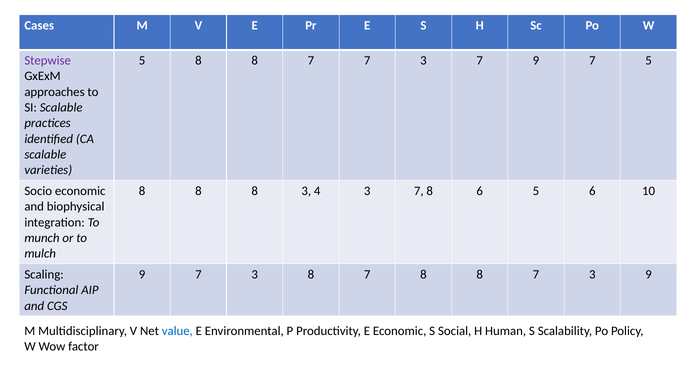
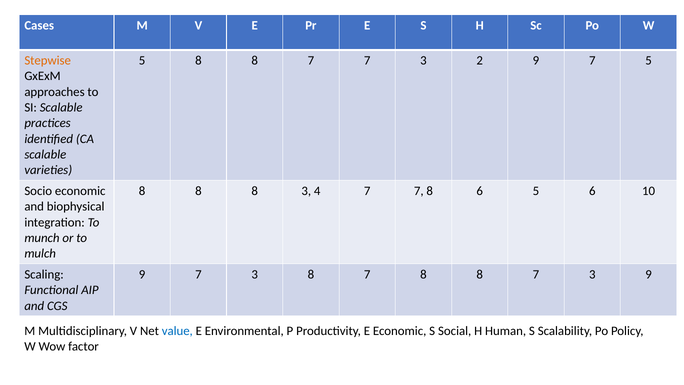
Stepwise colour: purple -> orange (48, 60)
7 3 7: 7 -> 2 (480, 60)
4 3: 3 -> 7 (367, 191)
